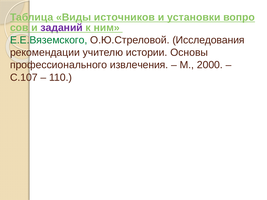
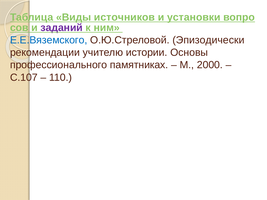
Е.Е.Вяземского colour: green -> blue (49, 40)
Исследования: Исследования -> Эпизодически (208, 40)
извлечения: извлечения -> памятниках (139, 65)
